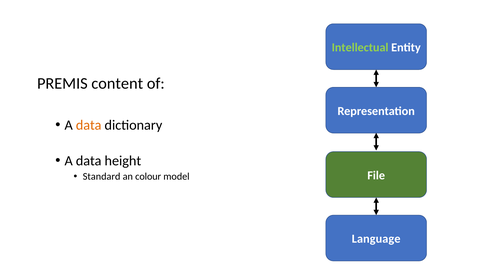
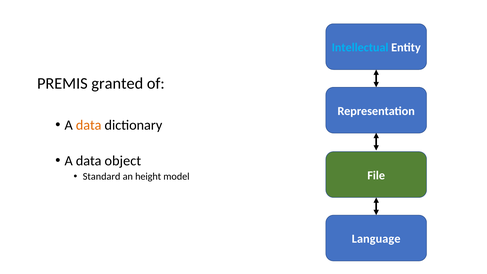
Intellectual colour: light green -> light blue (360, 48)
content: content -> granted (117, 83)
height: height -> object (123, 161)
colour: colour -> height (148, 176)
